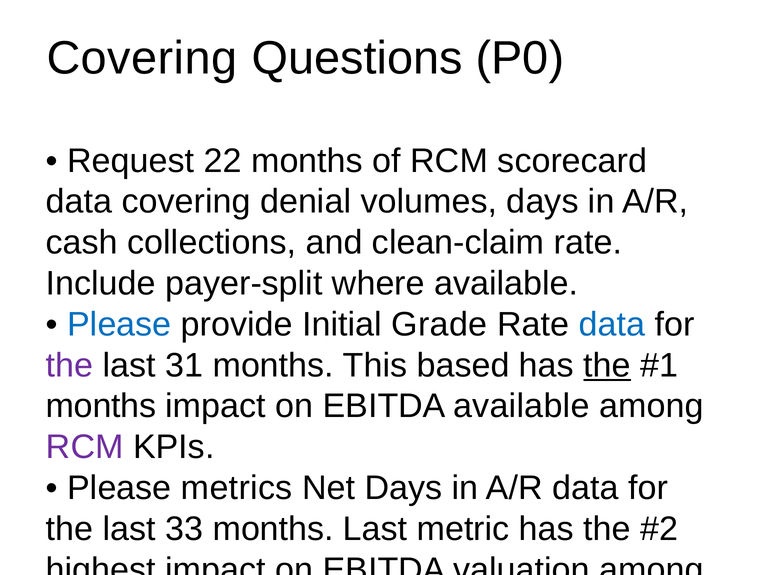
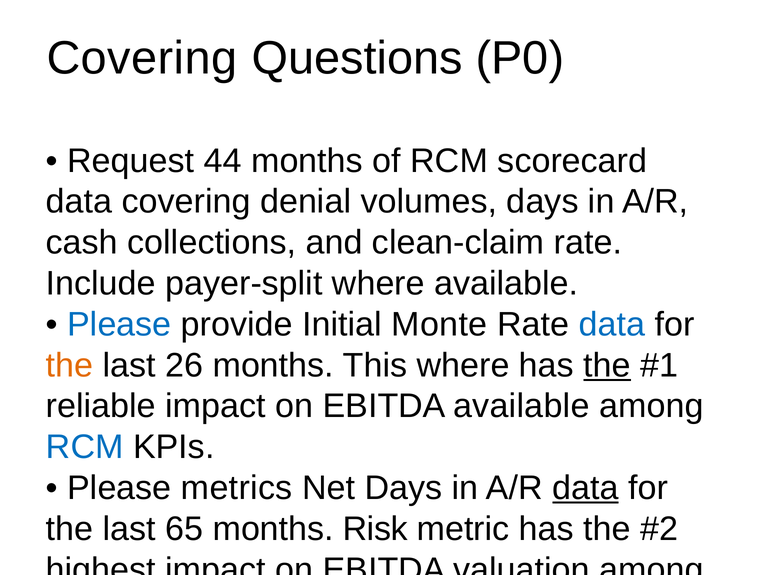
22: 22 -> 44 (223, 161)
Grade: Grade -> Monte (439, 325)
the colour: purple -> orange (70, 365)
31: 31 -> 26 (184, 365)
This based: based -> where (463, 365)
months: months -> reliable (101, 406)
RCM colour: purple -> blue (85, 447)
data underline: none -> present (586, 488)
33: 33 -> 65 (184, 529)
months Last: Last -> Risk (375, 529)
